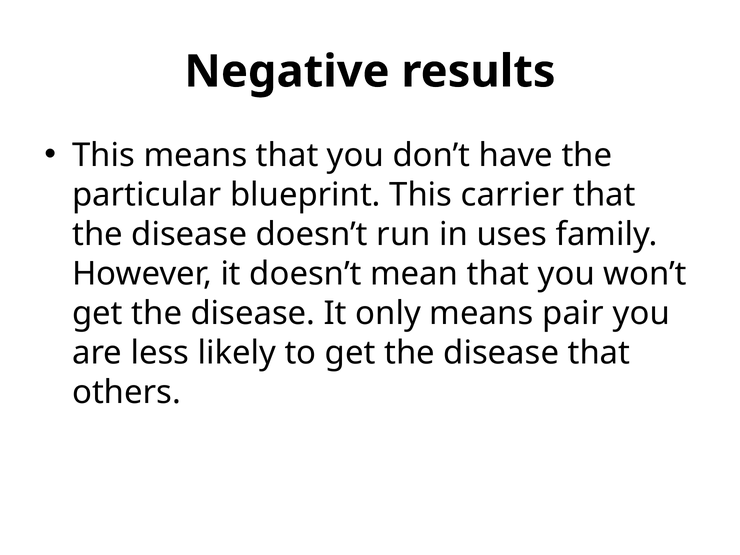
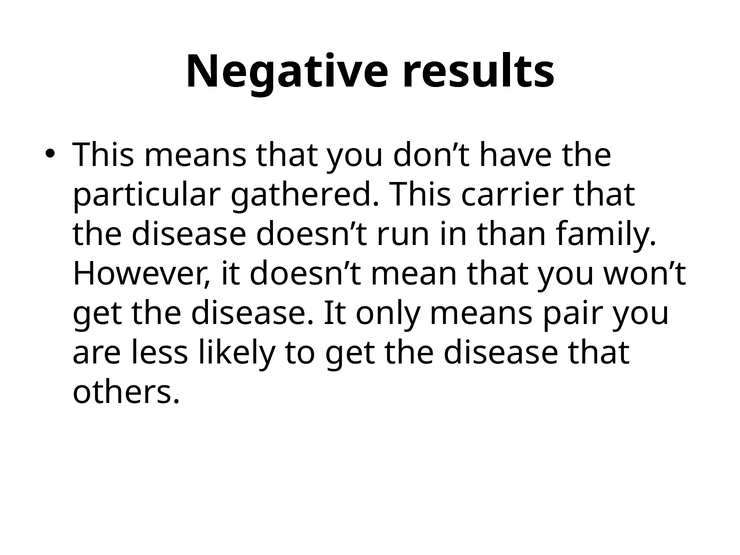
blueprint: blueprint -> gathered (305, 195)
uses: uses -> than (512, 234)
